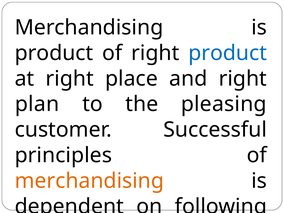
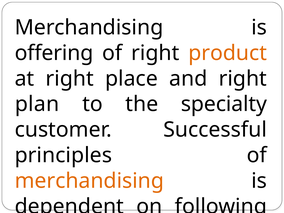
product: product -> offering (54, 53)
product colour: blue -> orange (228, 53)
pleasing: pleasing -> specialty (224, 104)
